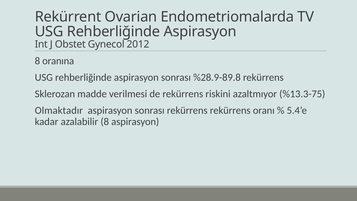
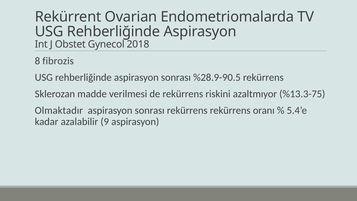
2012: 2012 -> 2018 (138, 44)
oranına: oranına -> fibrozis (58, 61)
%28.9-89.8: %28.9-89.8 -> %28.9-90.5 (217, 77)
azalabilir 8: 8 -> 9 (105, 121)
